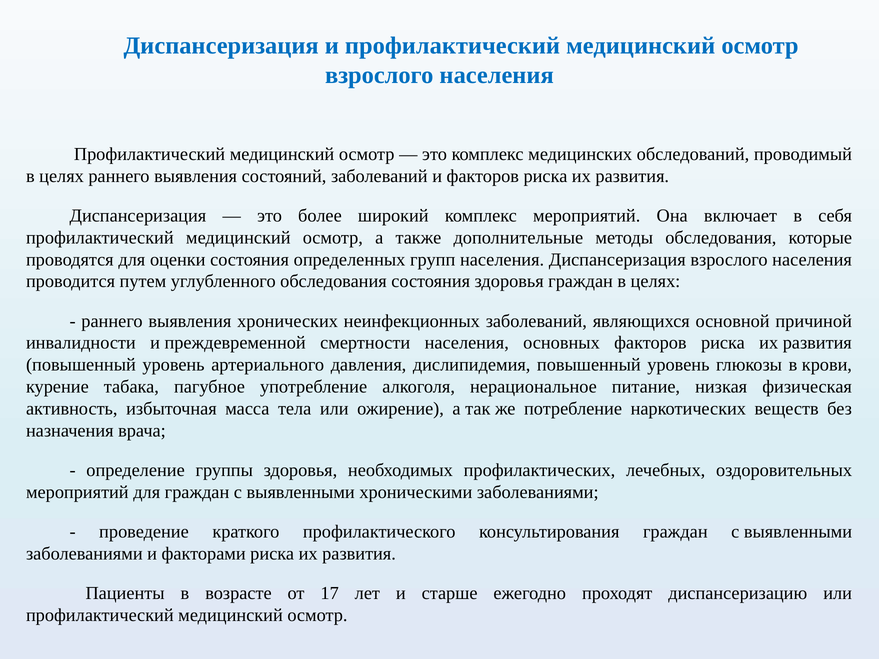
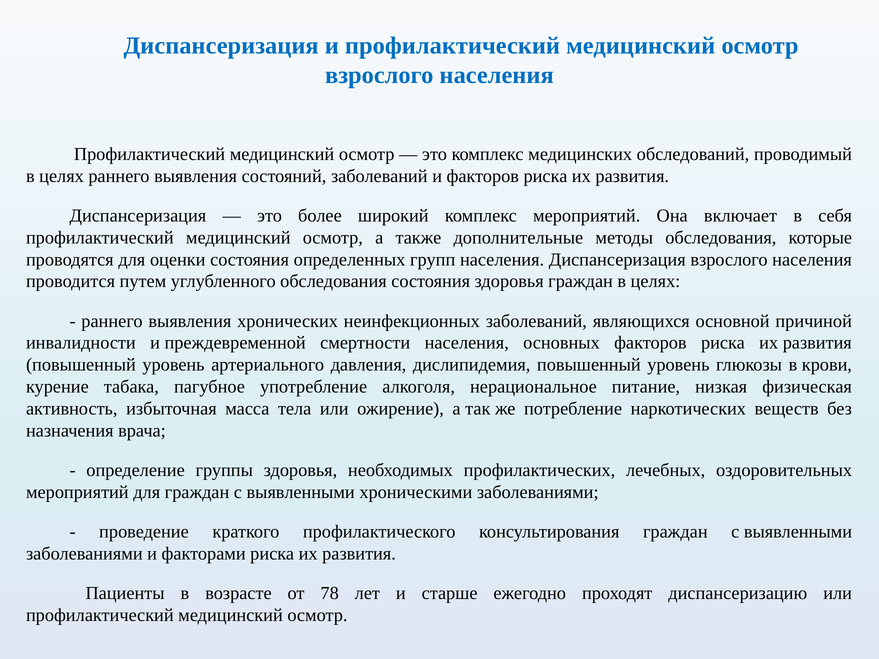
17: 17 -> 78 (330, 594)
